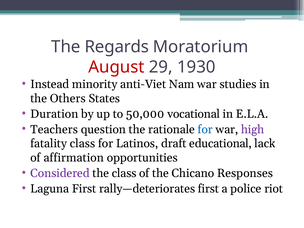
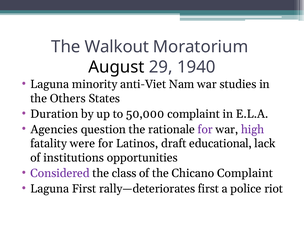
Regards: Regards -> Walkout (117, 47)
August colour: red -> black (116, 67)
1930: 1930 -> 1940 (196, 67)
Instead: Instead -> Laguna (50, 84)
50,000 vocational: vocational -> complaint (194, 114)
Teachers: Teachers -> Agencies (54, 129)
for colour: blue -> purple (205, 129)
fatality class: class -> were (82, 144)
affirmation: affirmation -> institutions (74, 158)
Chicano Responses: Responses -> Complaint (245, 173)
